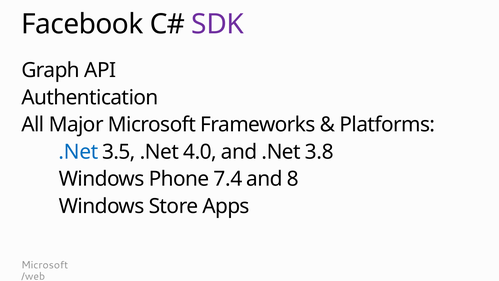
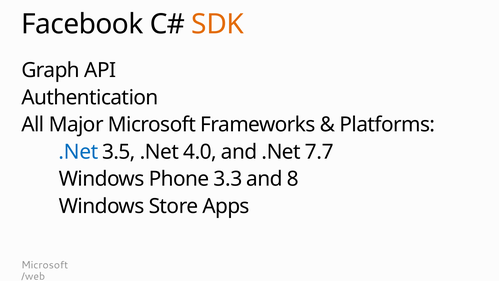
SDK colour: purple -> orange (218, 24)
3.8: 3.8 -> 7.7 (319, 152)
7.4: 7.4 -> 3.3 (228, 179)
